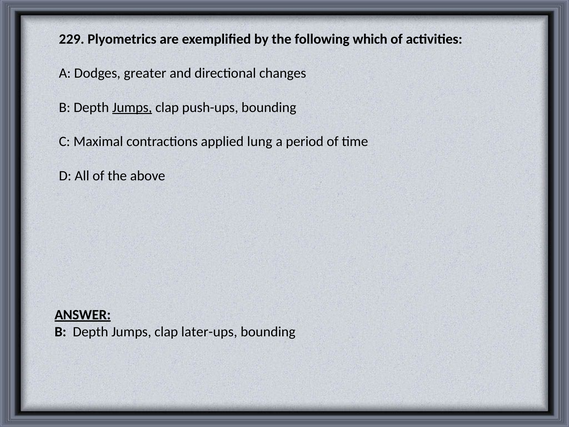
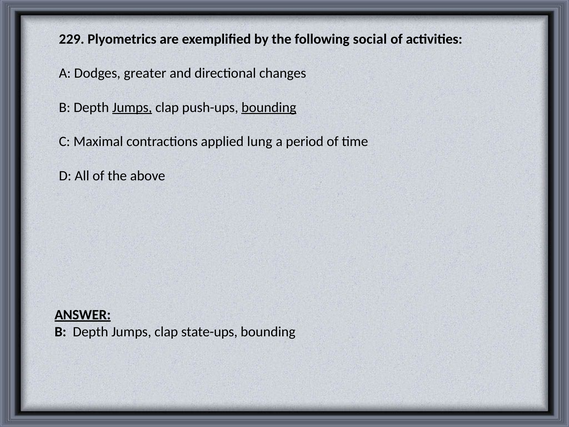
which: which -> social (370, 39)
bounding underline: none -> present (269, 107)
later-ups: later-ups -> state-ups (209, 332)
